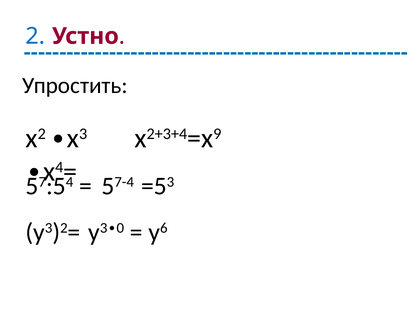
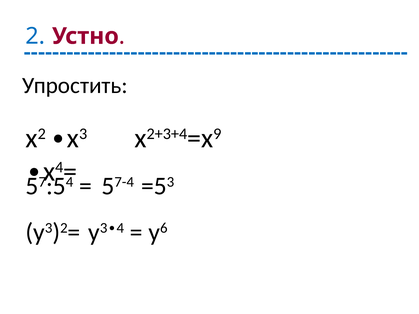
0: 0 -> 4 (120, 228)
